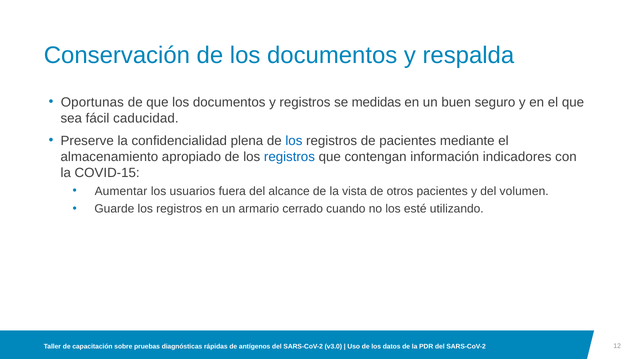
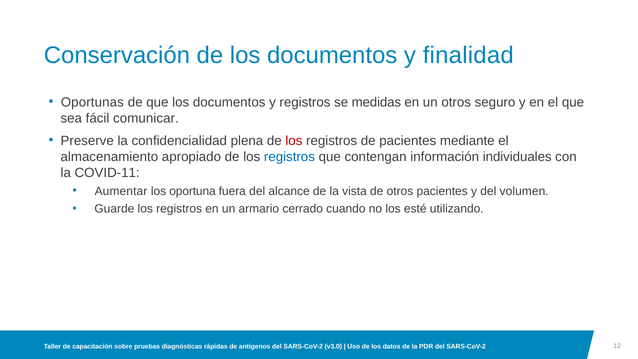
respalda: respalda -> finalidad (468, 55)
un buen: buen -> otros (456, 102)
caducidad: caducidad -> comunicar (146, 118)
los colour: blue -> red (294, 141)
indicadores: indicadores -> individuales (517, 157)
COVID-15: COVID-15 -> COVID-11 (107, 173)
usuarios: usuarios -> oportuna (193, 191)
